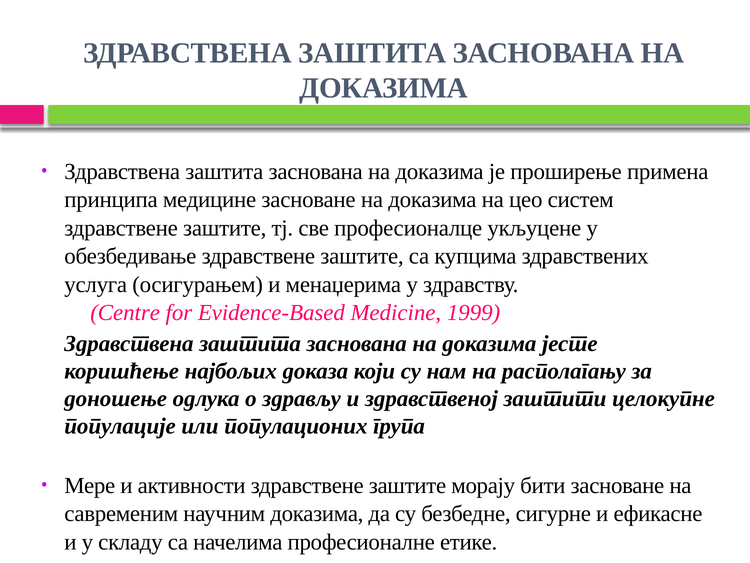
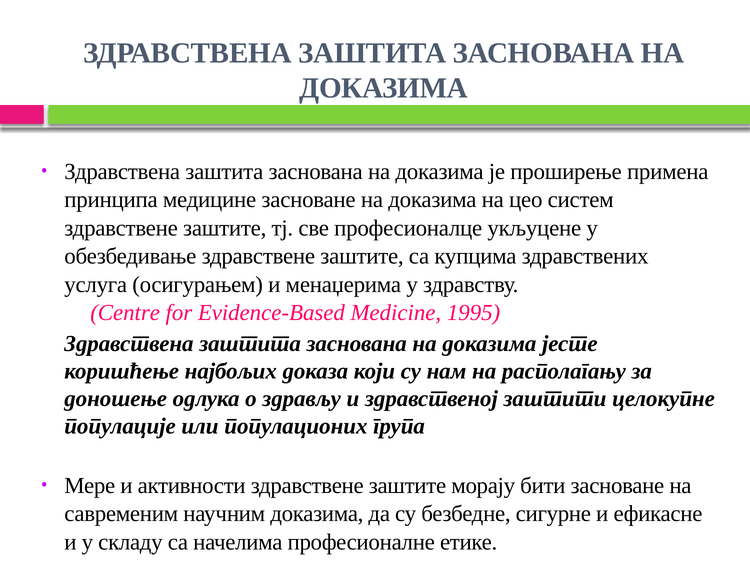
1999: 1999 -> 1995 (474, 312)
